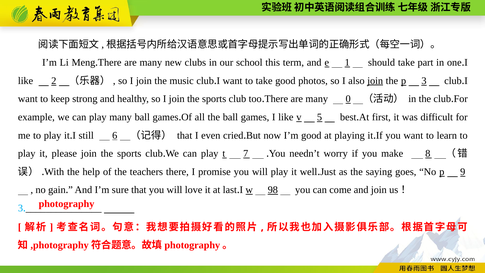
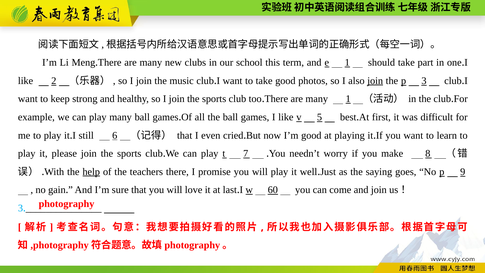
many 0: 0 -> 1 (348, 99)
help underline: none -> present (91, 172)
98: 98 -> 60 (273, 190)
